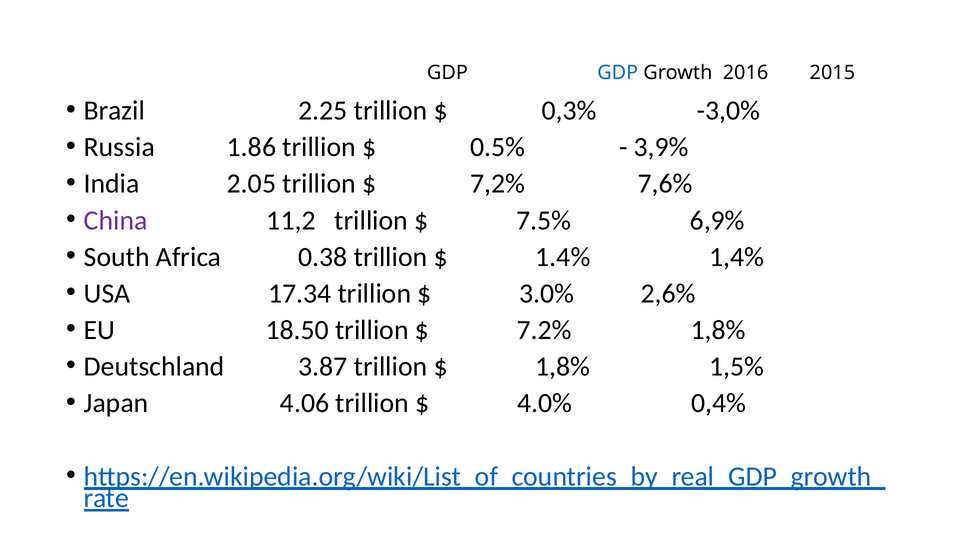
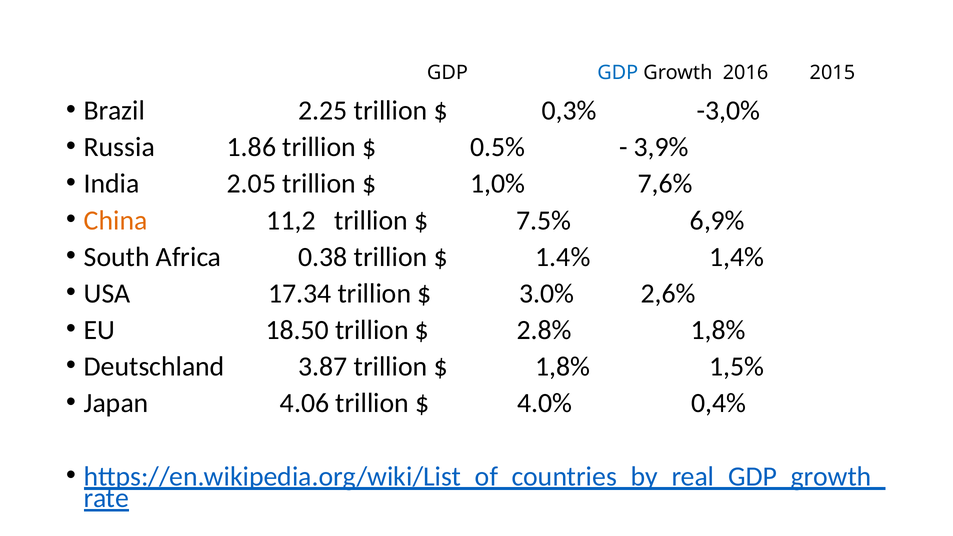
7,2%: 7,2% -> 1,0% (498, 184)
China colour: purple -> orange (116, 220)
7.2%: 7.2% -> 2.8% (544, 330)
